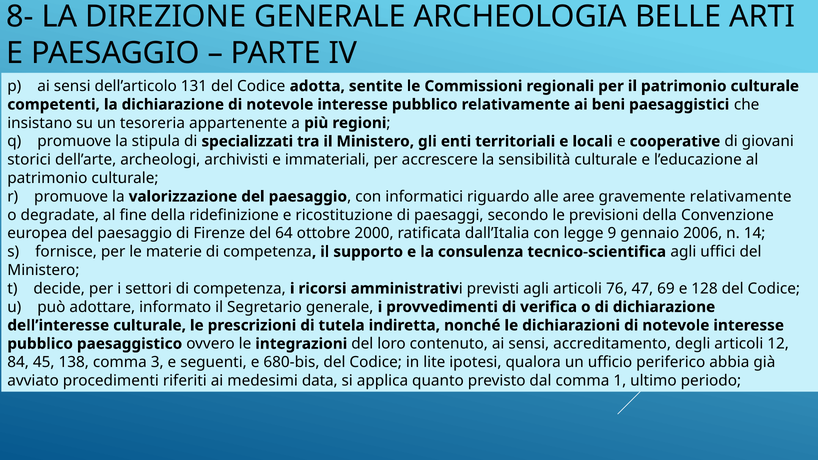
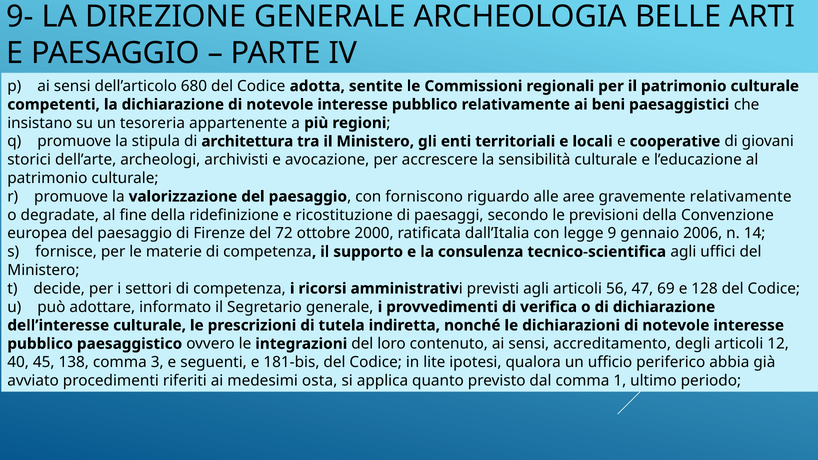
8-: 8- -> 9- (20, 16)
131: 131 -> 680 (194, 86)
specializzati: specializzati -> architettura (247, 141)
immateriali: immateriali -> avocazione (327, 160)
informatici: informatici -> forniscono (424, 197)
64: 64 -> 72 (284, 233)
76: 76 -> 56 (617, 289)
84: 84 -> 40 (18, 362)
680-bis: 680-bis -> 181-bis (291, 362)
data: data -> osta (320, 381)
